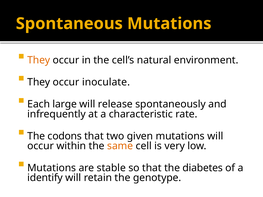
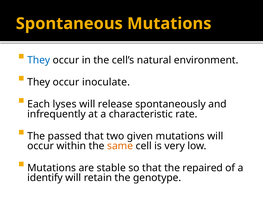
They colour: orange -> blue (39, 60)
large: large -> lyses (65, 104)
codons: codons -> passed (65, 136)
diabetes: diabetes -> repaired (203, 168)
